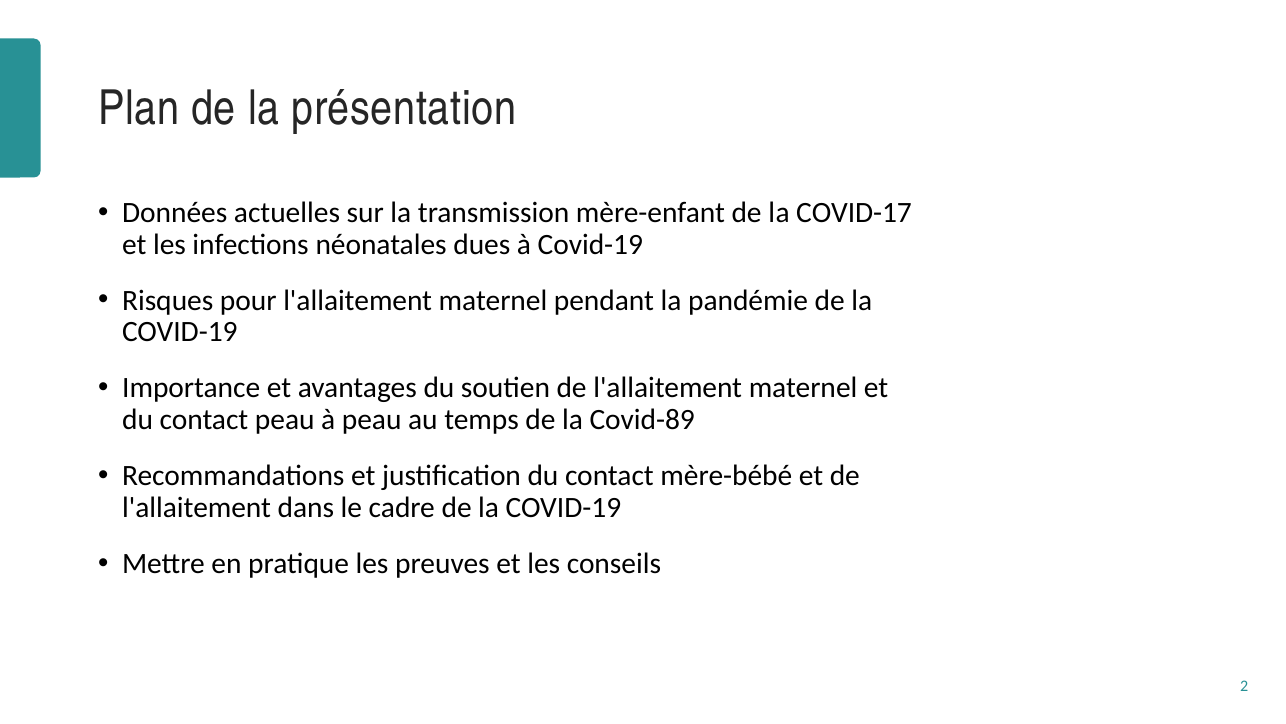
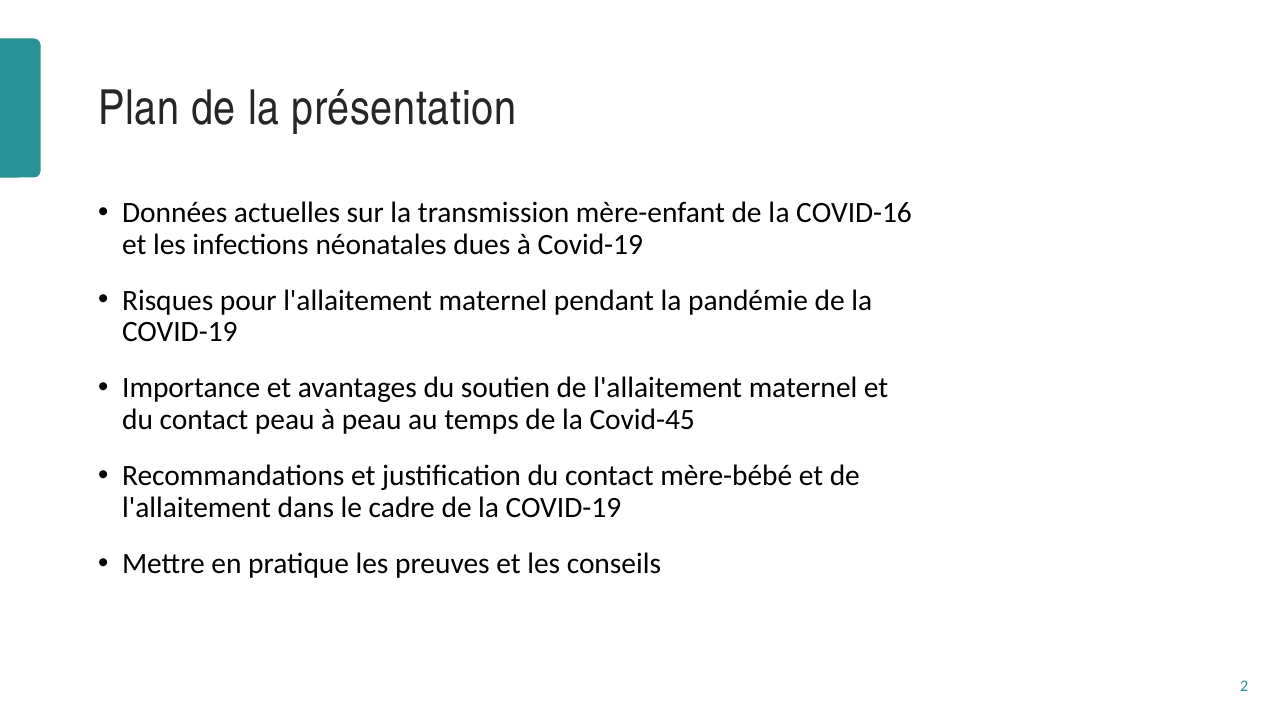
COVID-17: COVID-17 -> COVID-16 (854, 212)
Covid-89: Covid-89 -> Covid-45 (642, 420)
